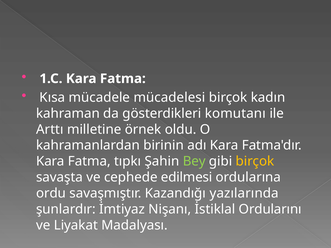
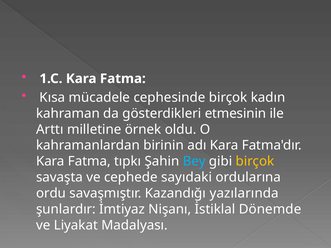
mücadelesi: mücadelesi -> cephesinde (169, 97)
komutanı: komutanı -> etmesinin (235, 113)
Bey colour: light green -> light blue (194, 161)
edilmesi: edilmesi -> sayıdaki (187, 177)
Ordularını: Ordularını -> Dönemde (270, 209)
